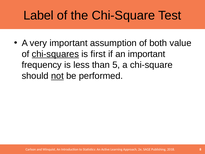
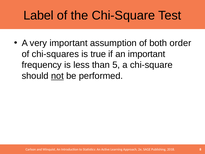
value: value -> order (180, 43)
chi-squares underline: present -> none (55, 54)
first: first -> true (98, 54)
